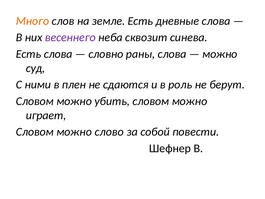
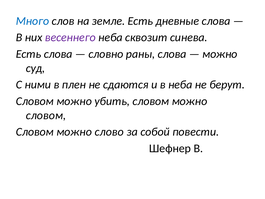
Много colour: orange -> blue (32, 21)
в роль: роль -> неба (180, 85)
играет: играет -> словом (46, 115)
